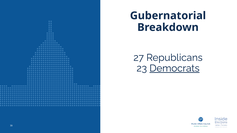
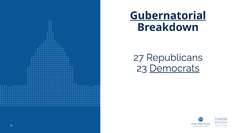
Gubernatorial underline: none -> present (168, 16)
